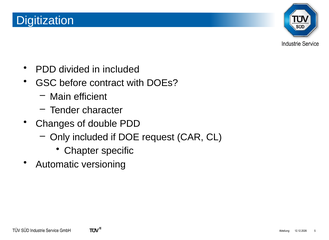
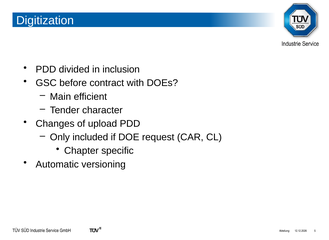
in included: included -> inclusion (121, 70)
double: double -> upload (103, 124)
